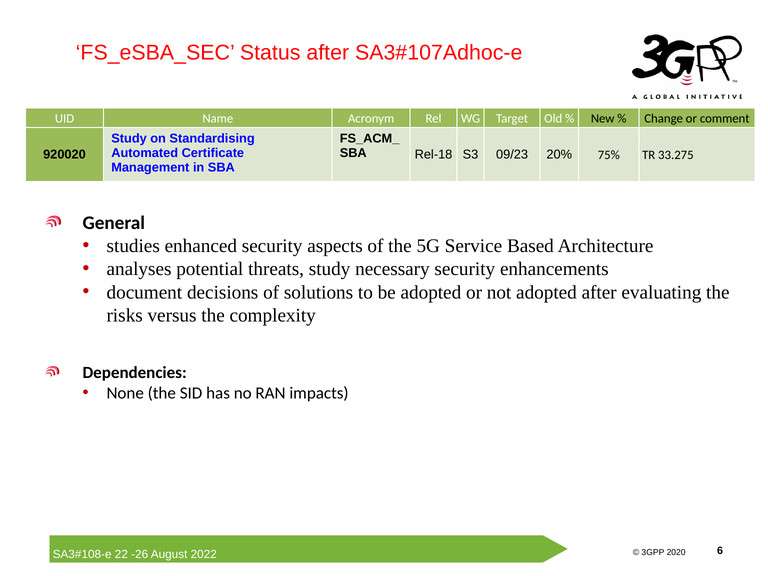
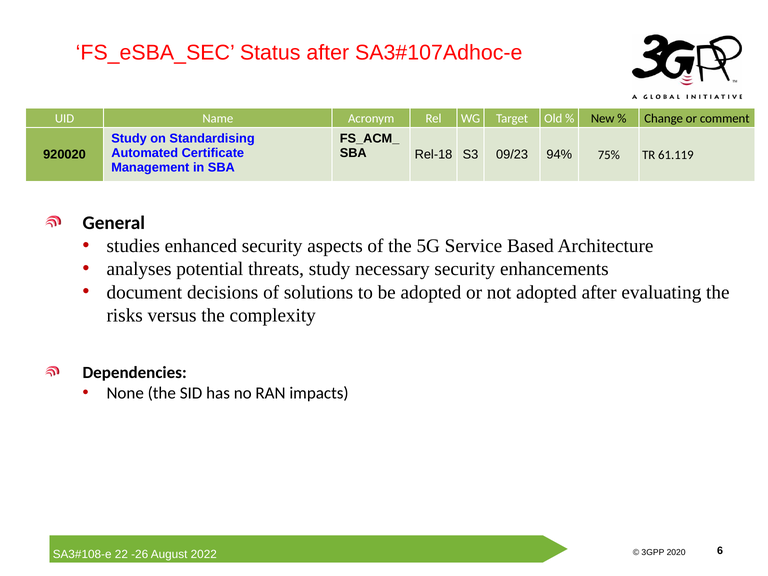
20%: 20% -> 94% (559, 155)
33.275: 33.275 -> 61.119 (676, 155)
